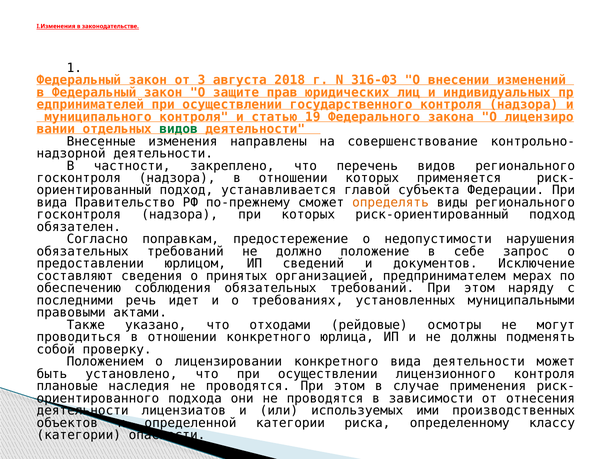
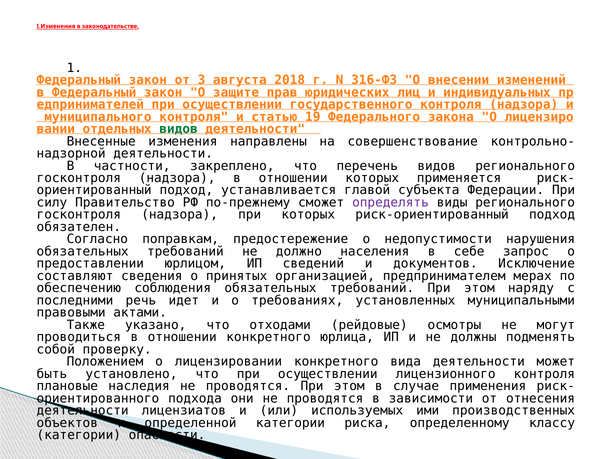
вида: вида -> силу (52, 203)
определять colour: orange -> purple (390, 203)
положение: положение -> населения (375, 251)
